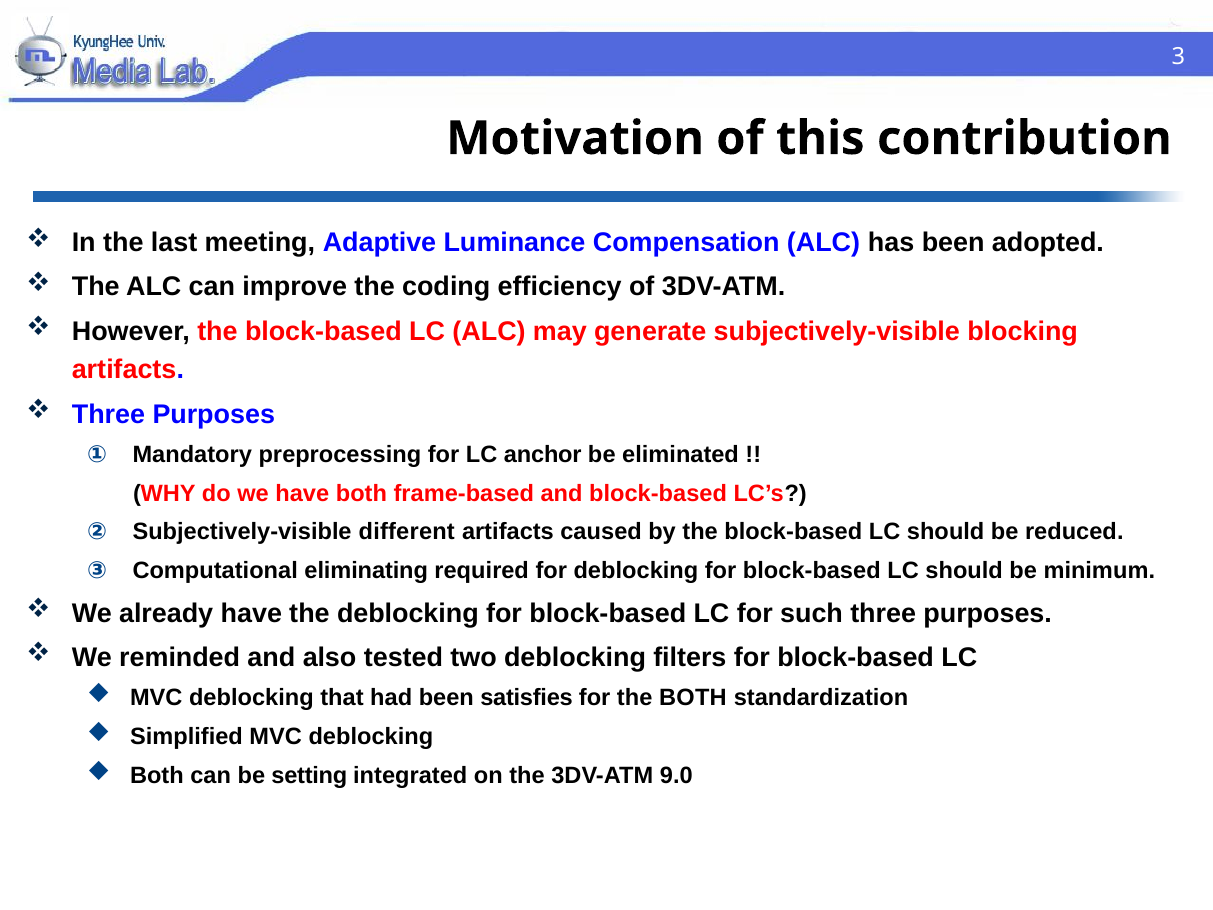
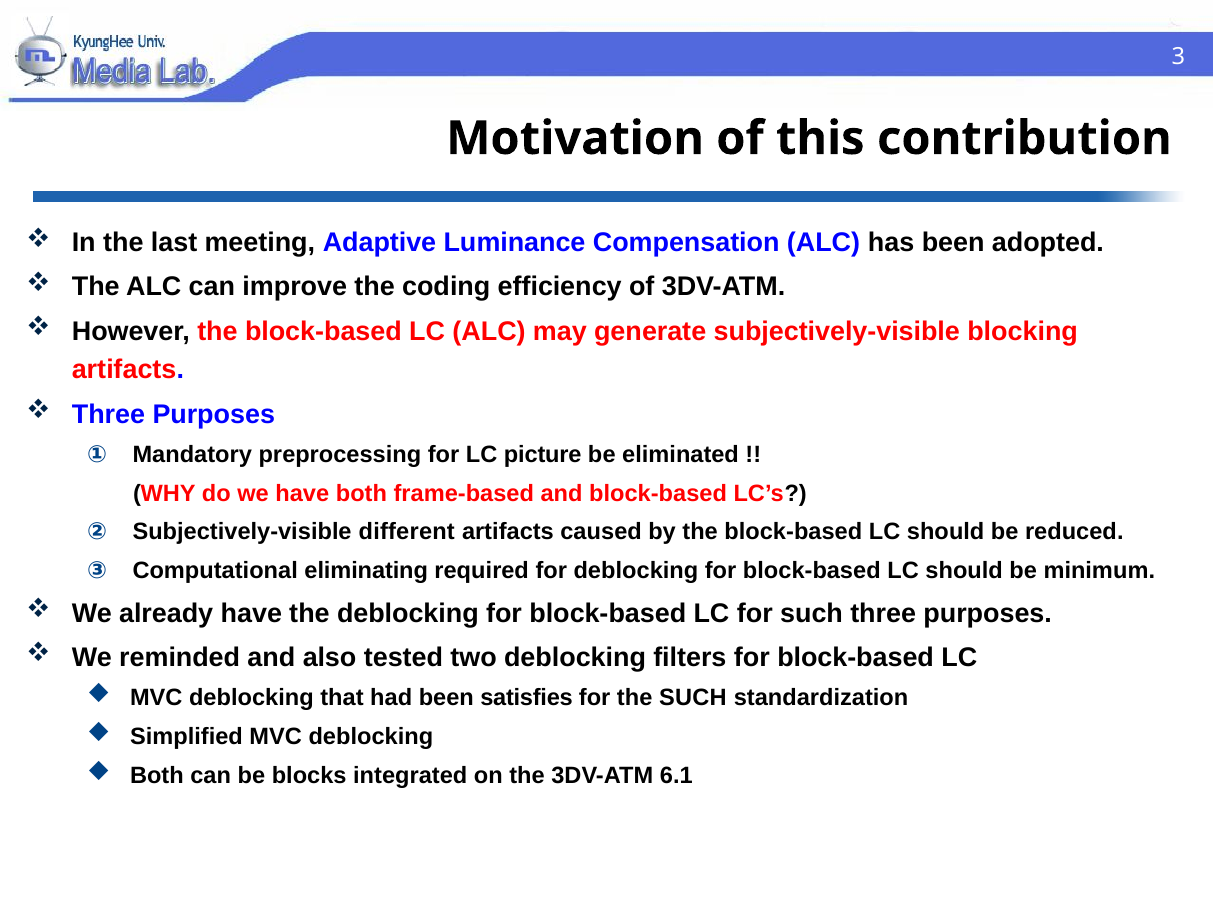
anchor: anchor -> picture (543, 455)
the BOTH: BOTH -> SUCH (693, 698)
setting: setting -> blocks (309, 775)
9.0: 9.0 -> 6.1 (676, 775)
